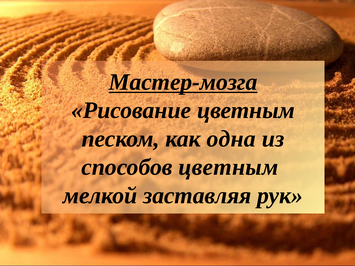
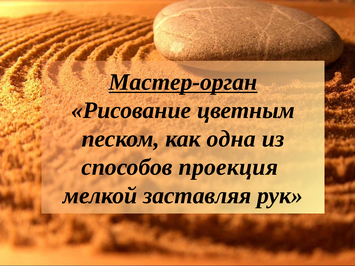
Мастер-мозга: Мастер-мозга -> Мастер-орган (183, 82)
способов цветным: цветным -> проекция (228, 167)
